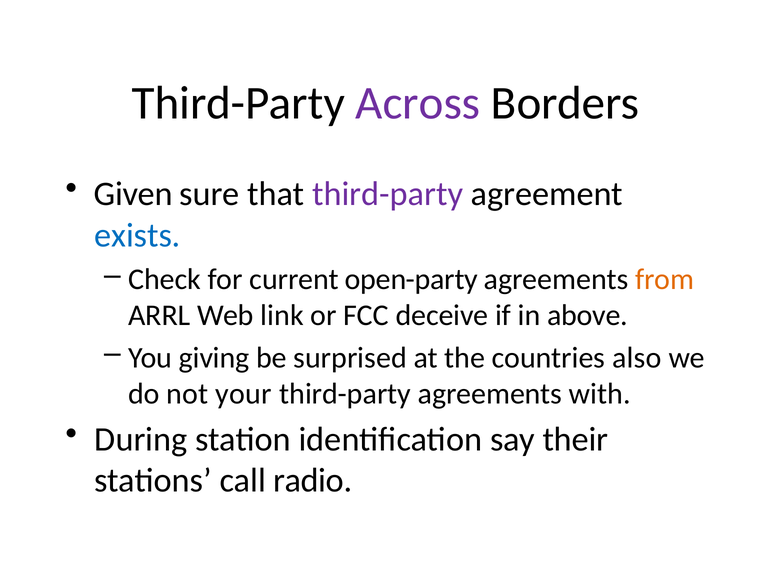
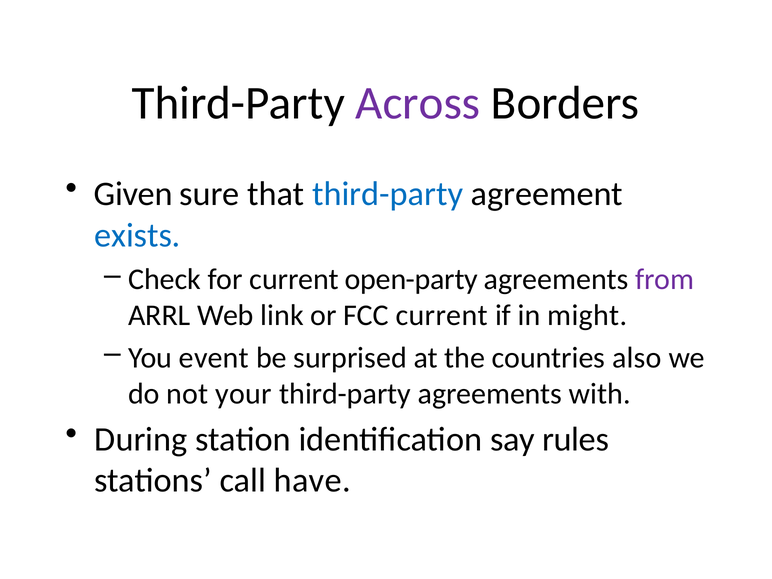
third-party colour: purple -> blue (388, 194)
from colour: orange -> purple (665, 280)
FCC deceive: deceive -> current (442, 316)
above: above -> might (587, 316)
giving: giving -> event (214, 358)
their: their -> rules (576, 439)
radio: radio -> have (312, 481)
